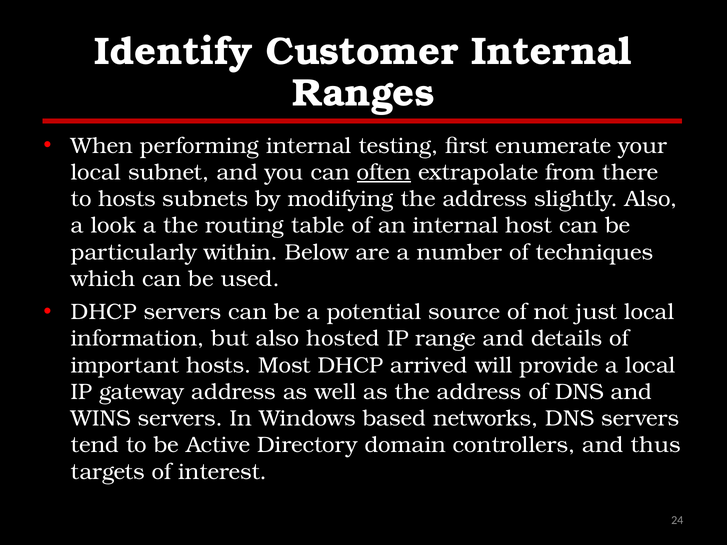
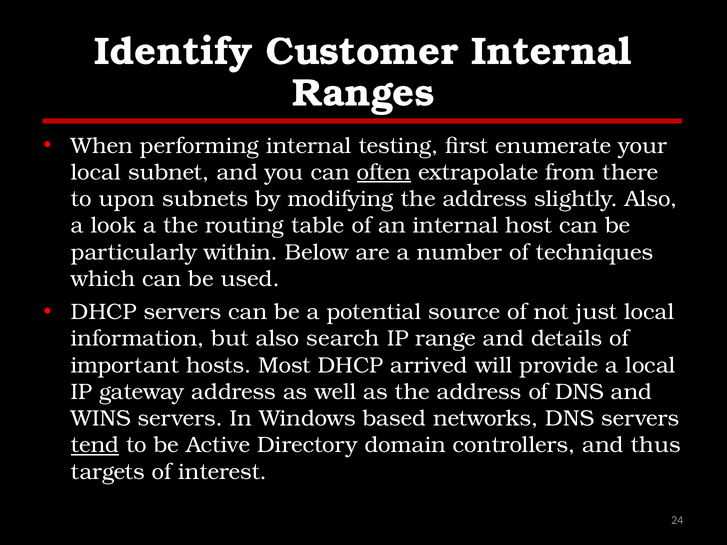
to hosts: hosts -> upon (127, 199)
hosted: hosted -> search (343, 339)
tend underline: none -> present (95, 445)
